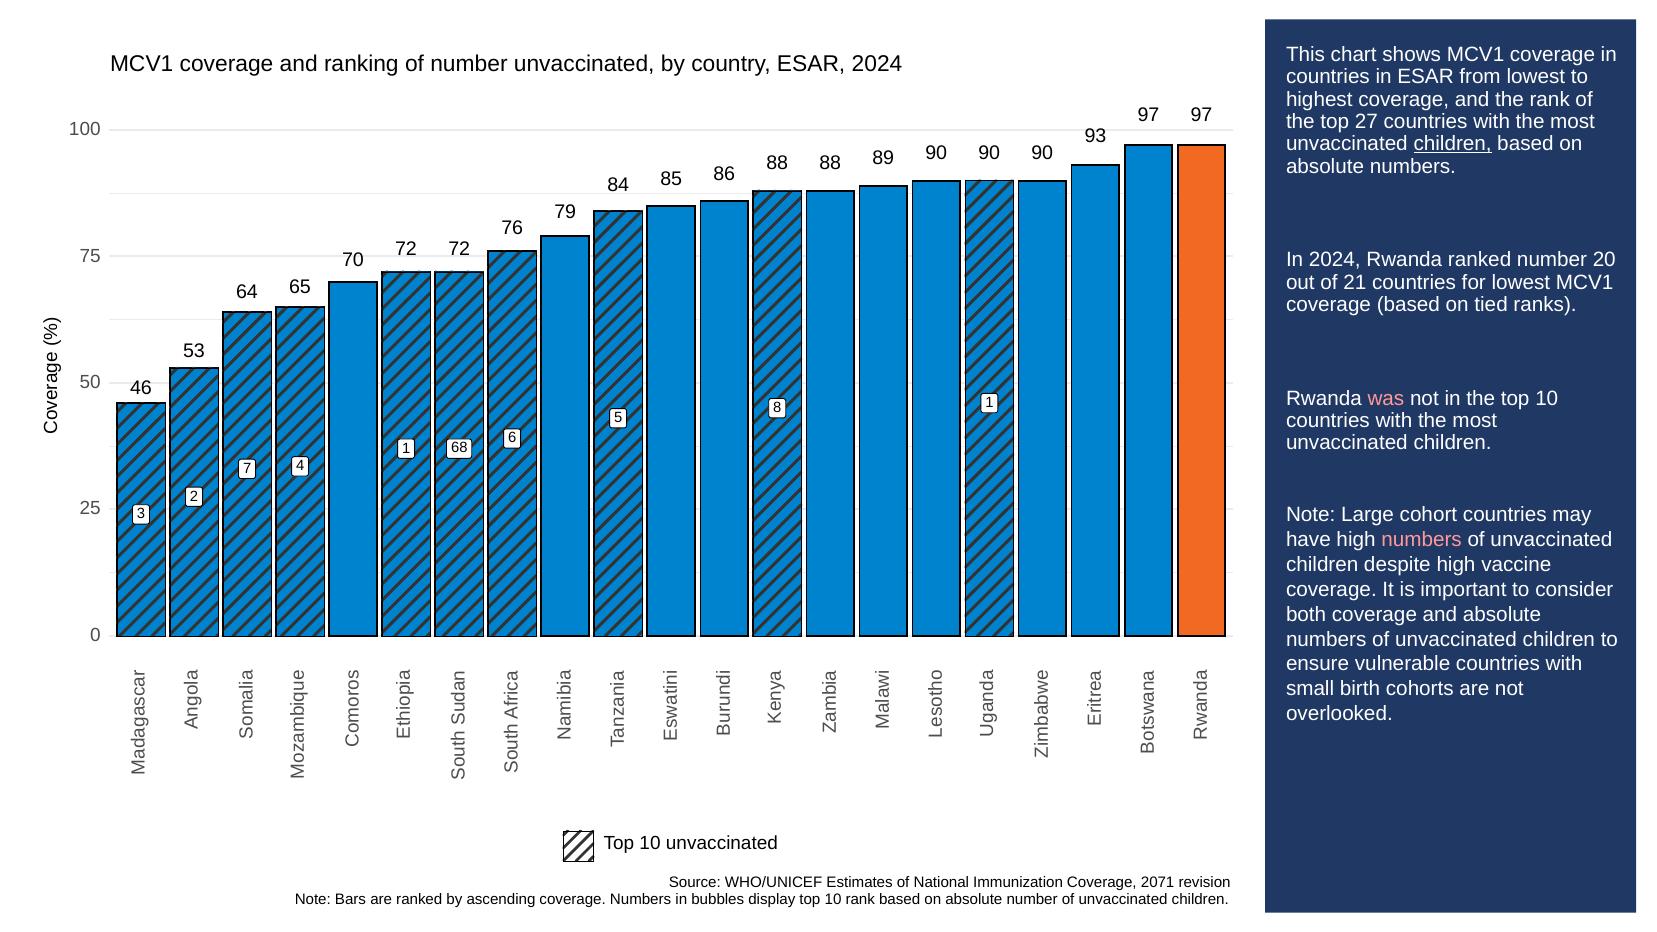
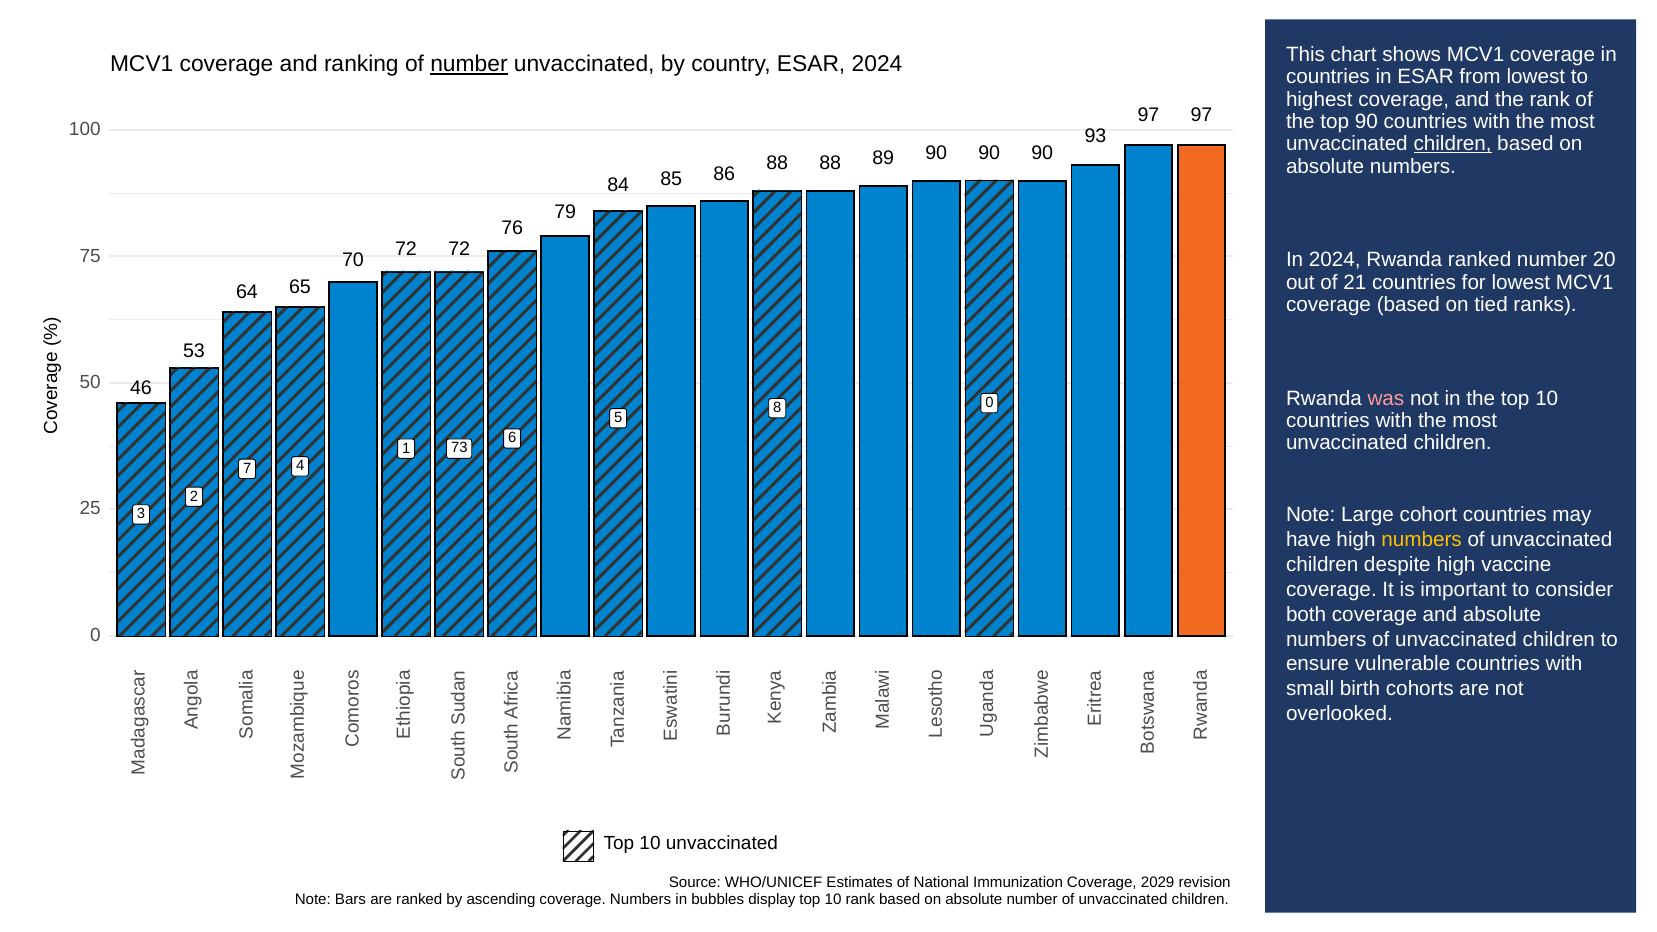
number underline: none -> present (469, 64)
top 27: 27 -> 90 (1366, 122)
8 1: 1 -> 0 (989, 403)
68: 68 -> 73 (459, 448)
numbers colour: pink -> yellow (1422, 540)
2071: 2071 -> 2029 (1158, 883)
